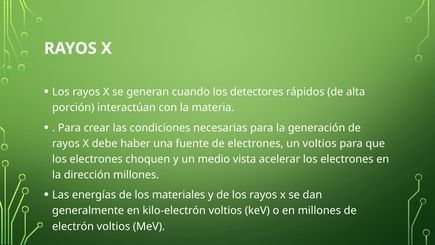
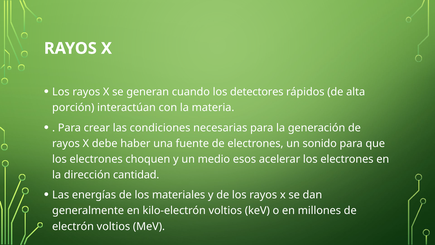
un voltios: voltios -> sonido (320, 143)
vista: vista -> esos (244, 159)
dirección millones: millones -> cantidad (136, 175)
